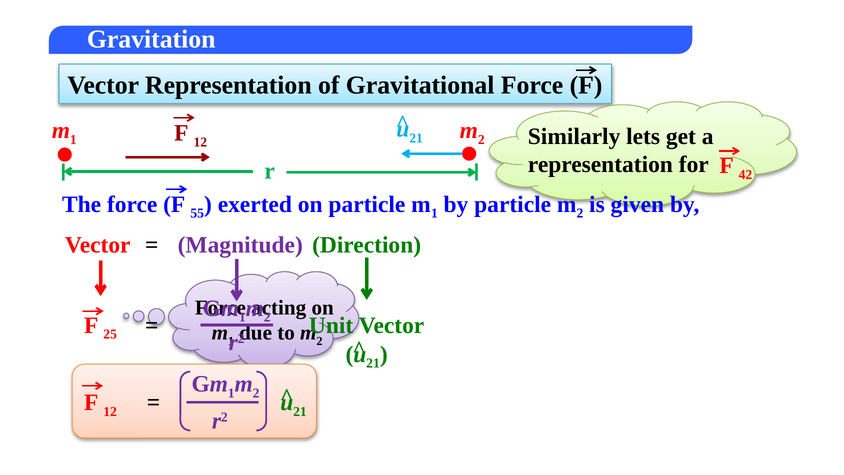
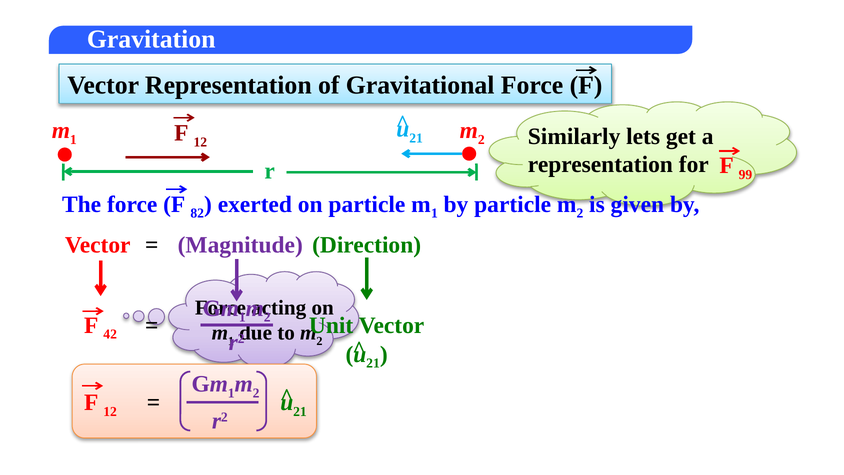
42: 42 -> 99 (745, 175)
55: 55 -> 82 (197, 213)
25: 25 -> 42 (110, 334)
